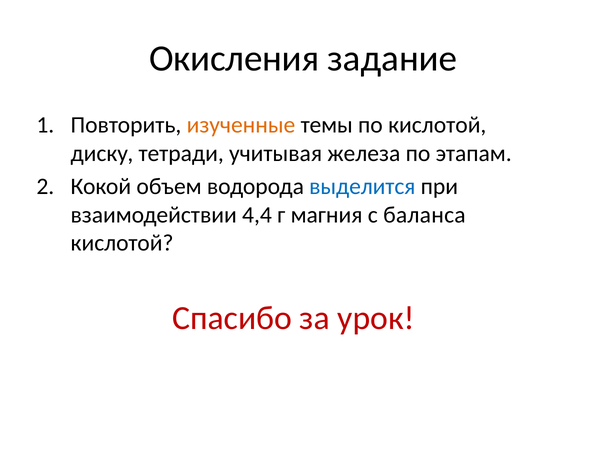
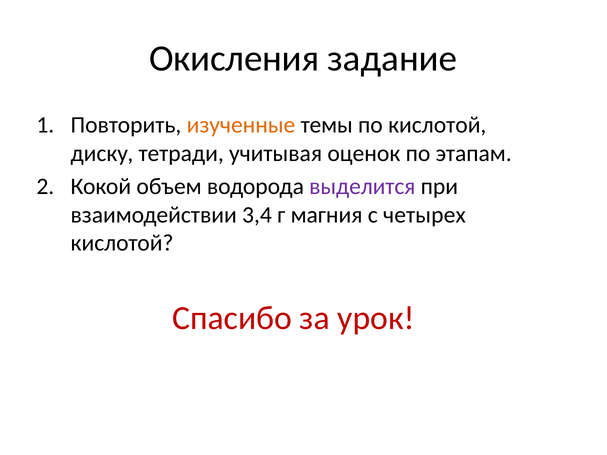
железа: железа -> оценок (364, 153)
выделится colour: blue -> purple (362, 186)
4,4: 4,4 -> 3,4 (257, 215)
баланса: баланса -> четырех (424, 215)
